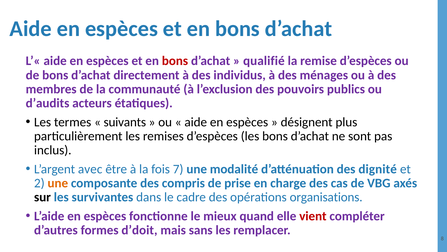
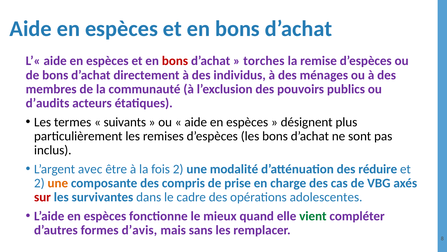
qualifié: qualifié -> torches (264, 61)
fois 7: 7 -> 2 (178, 169)
dignité: dignité -> réduire (378, 169)
sur colour: black -> red (42, 197)
organisations: organisations -> adolescentes (326, 197)
vient colour: red -> green (313, 216)
d’doit: d’doit -> d’avis (139, 230)
